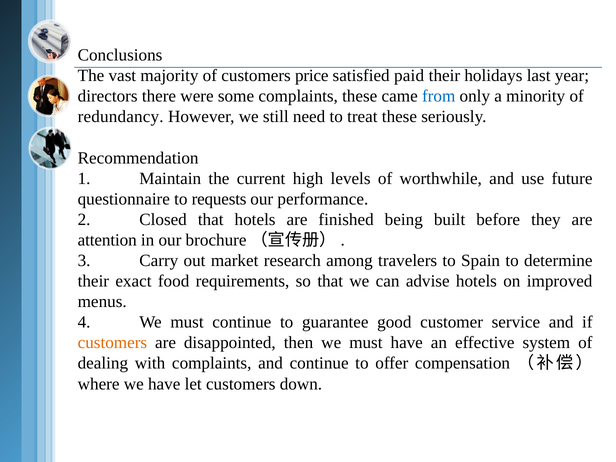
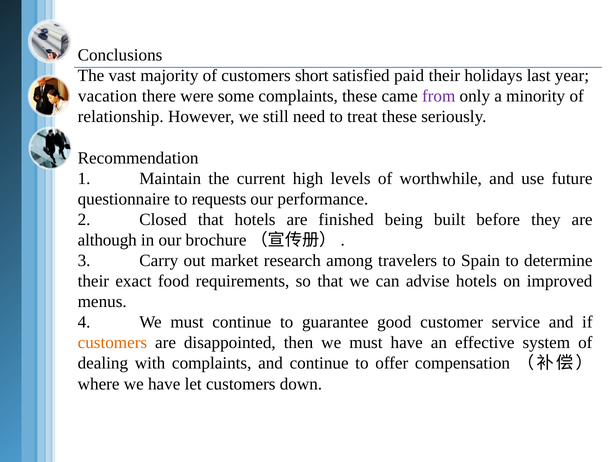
price: price -> short (312, 76)
directors: directors -> vacation (108, 96)
from colour: blue -> purple (439, 96)
redundancy: redundancy -> relationship (121, 117)
attention: attention -> although (107, 240)
